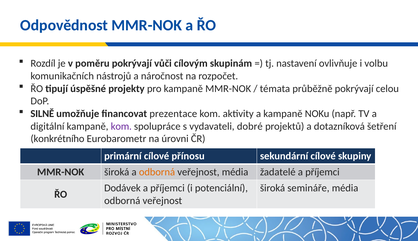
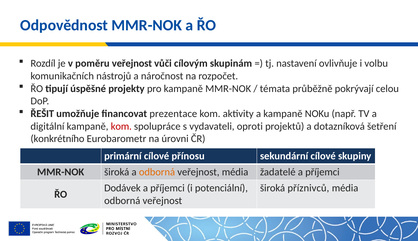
poměru pokrývají: pokrývají -> veřejnost (132, 63)
SILNĚ: SILNĚ -> ŘEŠIT (42, 114)
kom colour: purple -> red (121, 126)
dobré: dobré -> oproti (250, 126)
semináře: semináře -> příznivců (308, 188)
